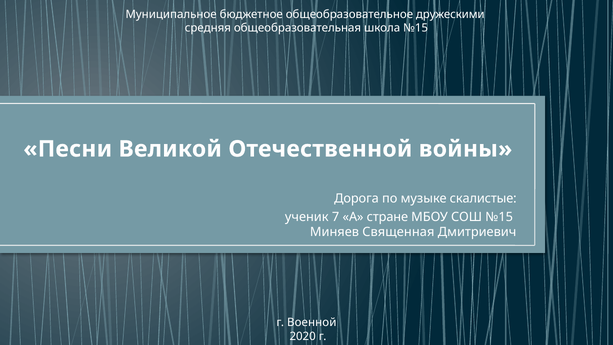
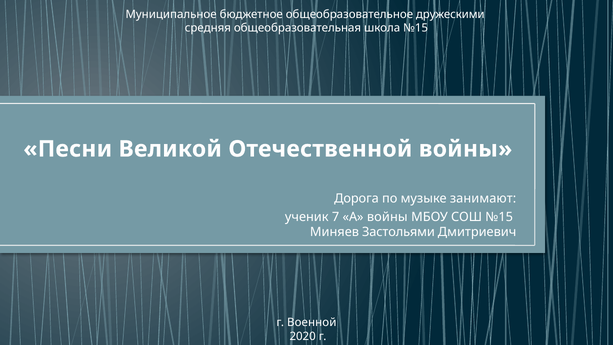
скалистые: скалистые -> занимают (483, 199)
А стране: стране -> войны (387, 217)
Священная: Священная -> Застольями (398, 232)
